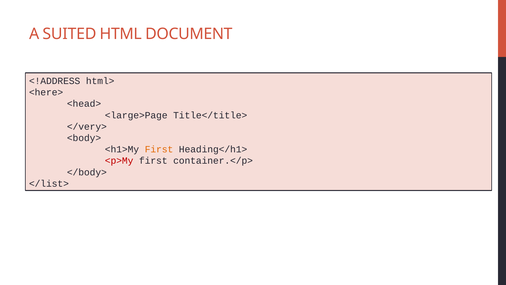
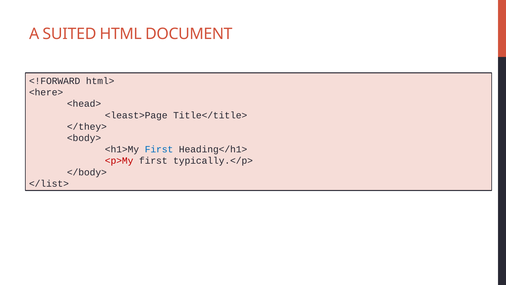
<!ADDRESS: <!ADDRESS -> <!FORWARD (55, 81)
<large>Page: <large>Page -> <least>Page (136, 115)
</very>: </very> -> </they> (87, 126)
First colour: orange -> blue (159, 149)
container.</p>: container.</p> -> typically.</p> (213, 161)
